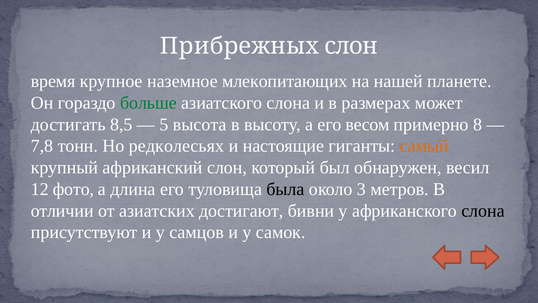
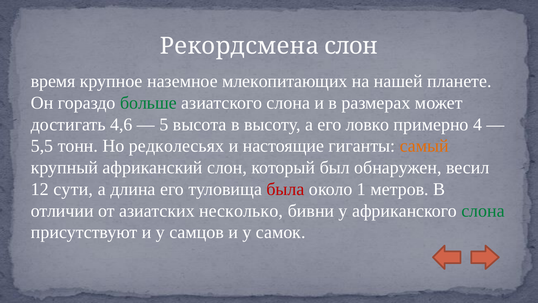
Прибрежных: Прибрежных -> Рекордсмена (240, 46)
8,5: 8,5 -> 4,6 (121, 124)
весом: весом -> ловко (368, 124)
8: 8 -> 4 (478, 124)
7,8: 7,8 -> 5,5 (42, 146)
фото: фото -> сути (73, 189)
была colour: black -> red (286, 189)
3: 3 -> 1 (361, 189)
достигают: достигают -> несколько (241, 211)
слона colour: black -> green (483, 211)
